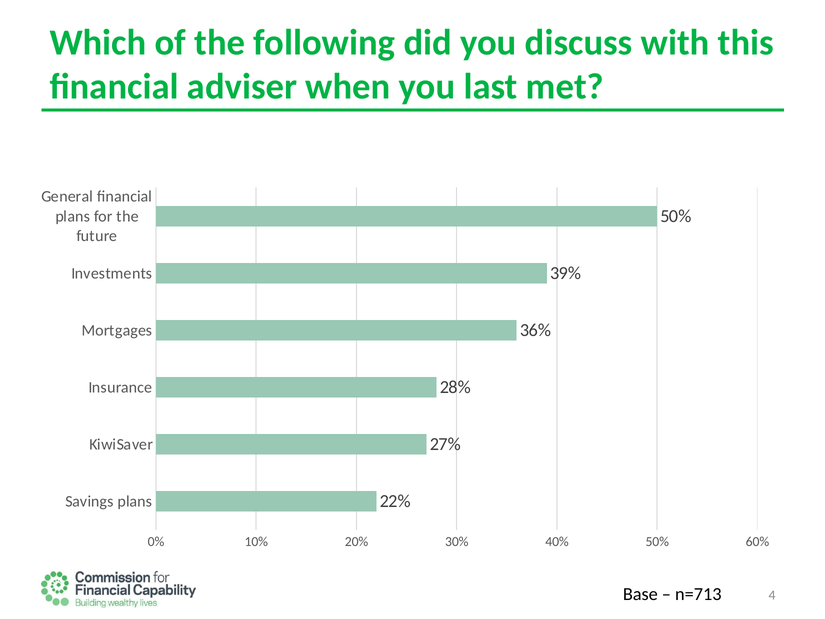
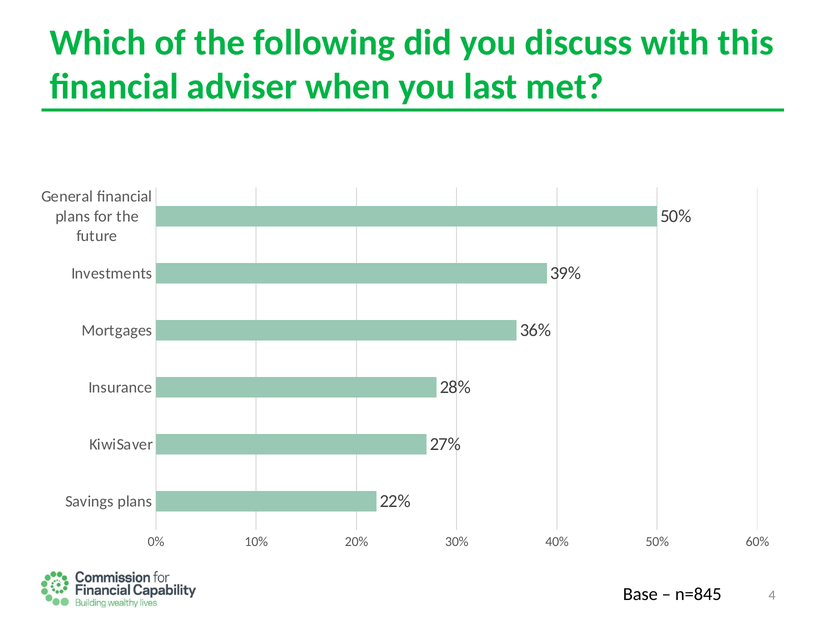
n=713: n=713 -> n=845 (698, 594)
